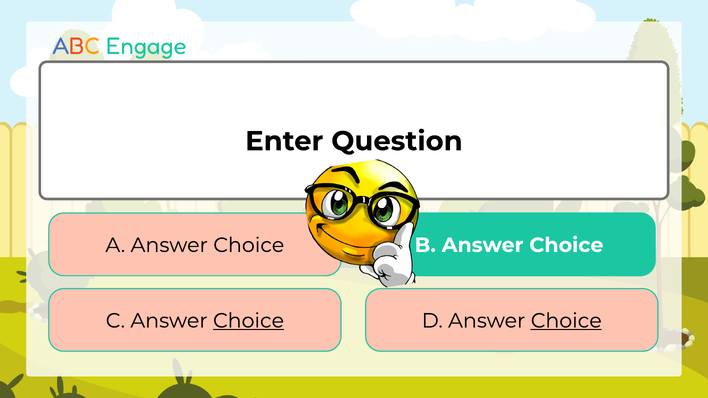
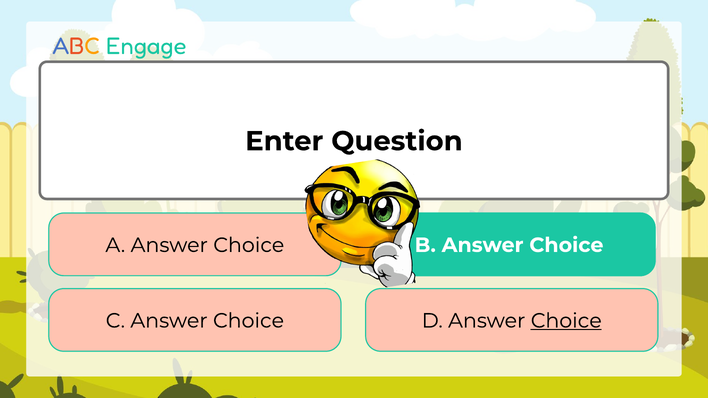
Choice underline: present -> none (249, 321)
